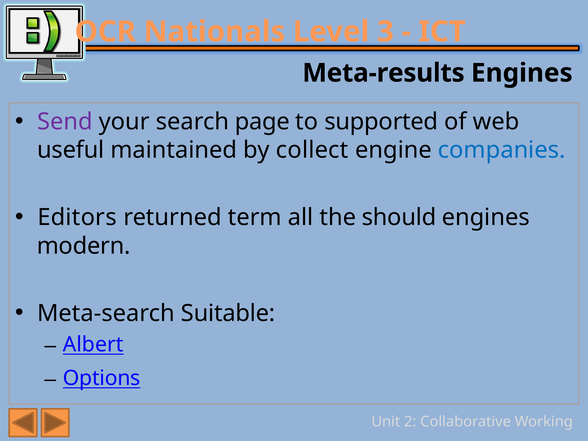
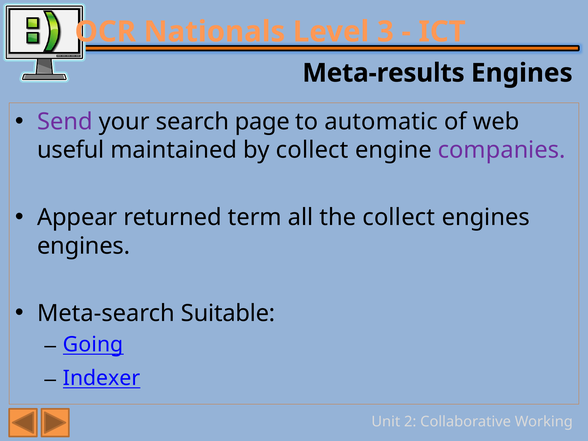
supported: supported -> automatic (381, 122)
companies colour: blue -> purple (502, 150)
Editors: Editors -> Appear (77, 217)
the should: should -> collect (399, 217)
modern: modern -> engines (84, 246)
Albert: Albert -> Going (93, 345)
Options: Options -> Indexer (102, 378)
